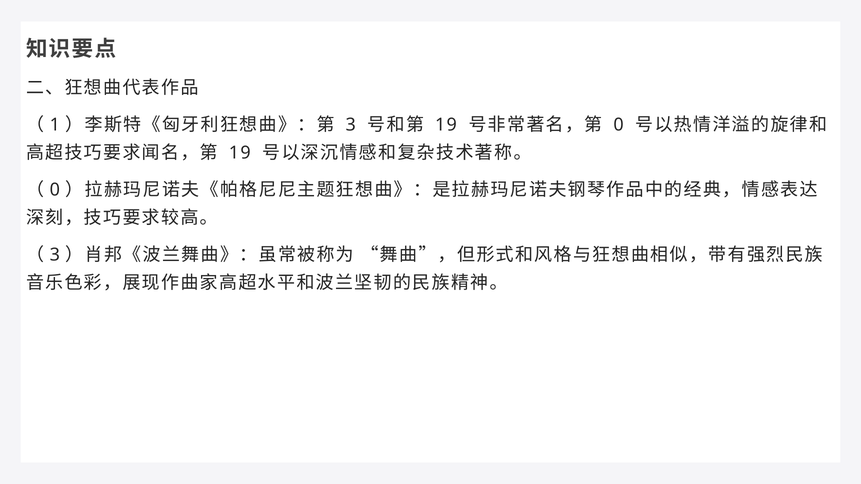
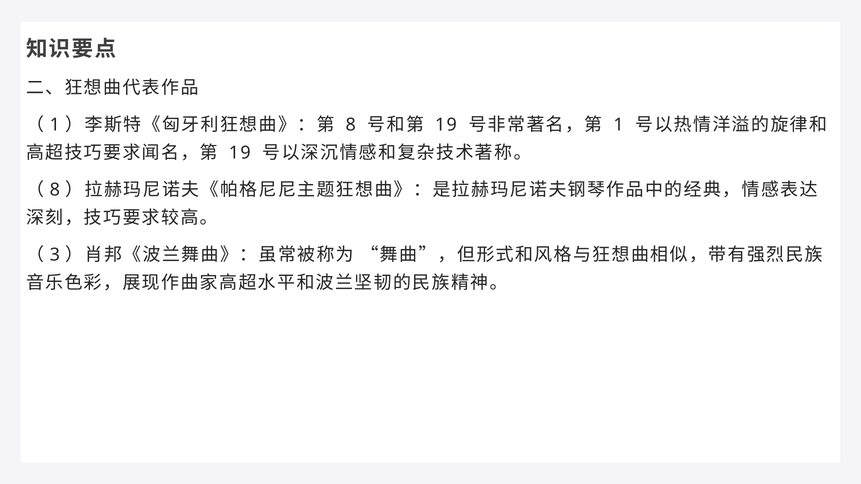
3: 3 -> 8 (351, 125)
0: 0 -> 1 (619, 125)
0: 0 -> 8 (55, 190)
